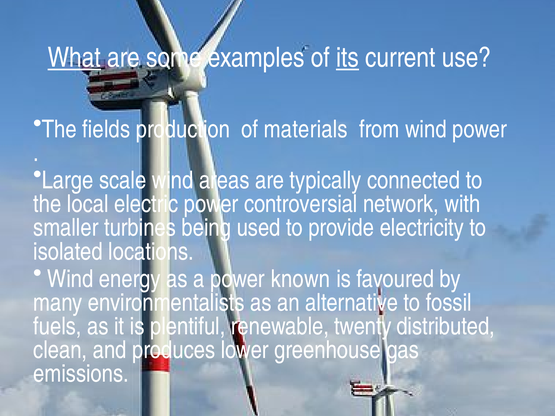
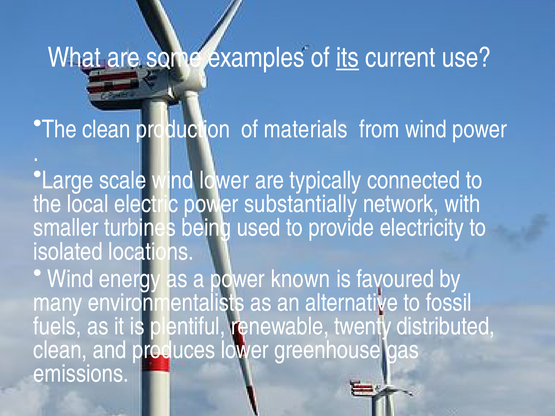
What underline: present -> none (74, 58)
The fields: fields -> clean (106, 129)
wind areas: areas -> lower (224, 181)
controversial: controversial -> substantially (301, 204)
